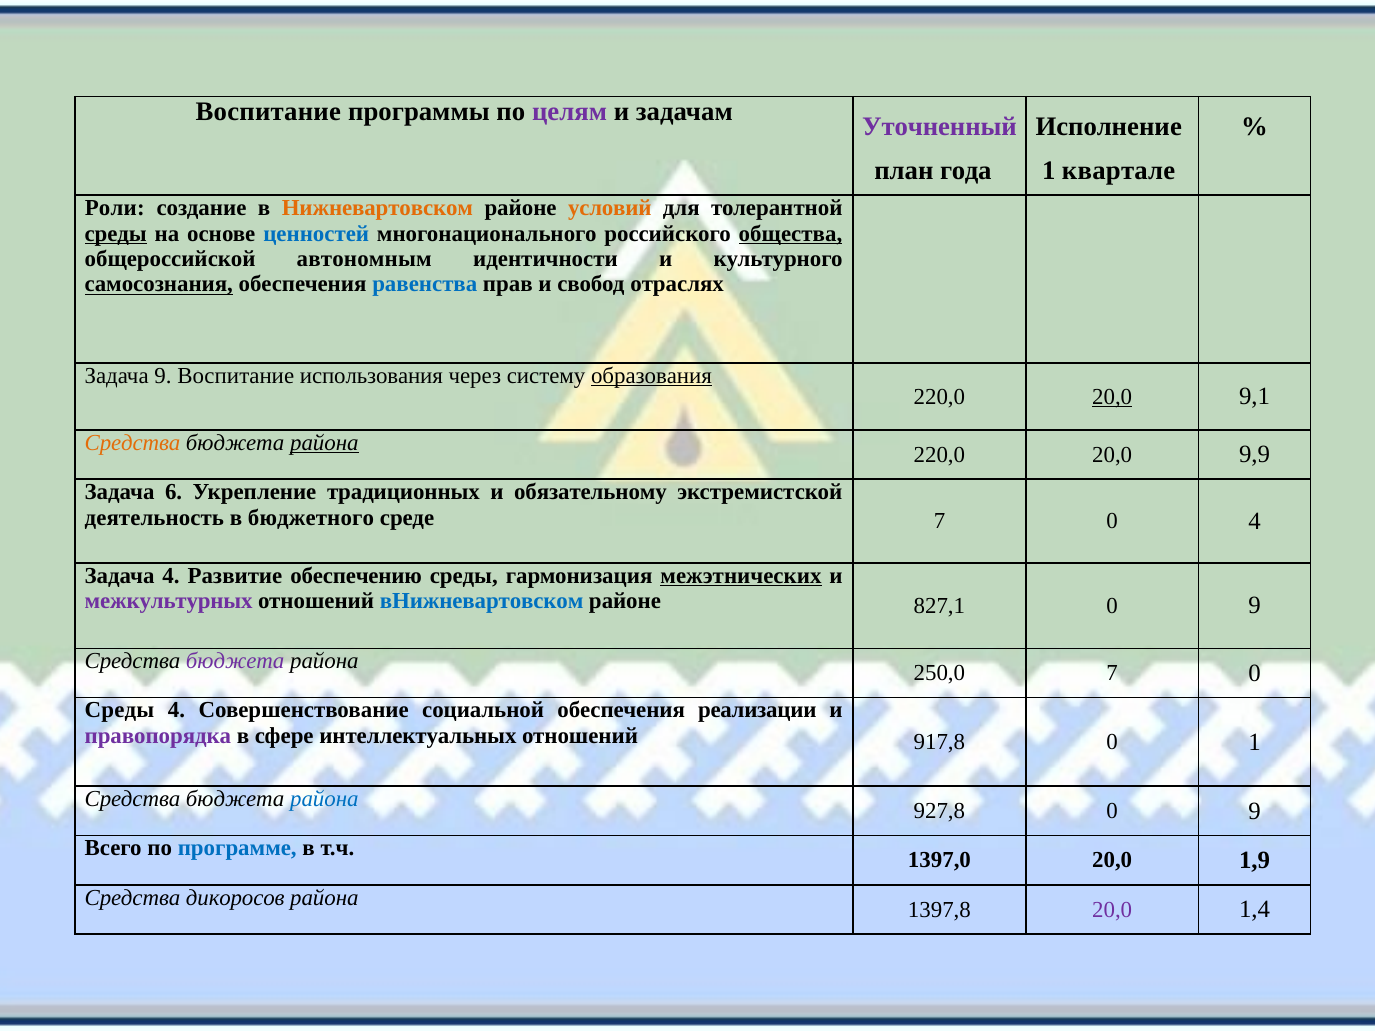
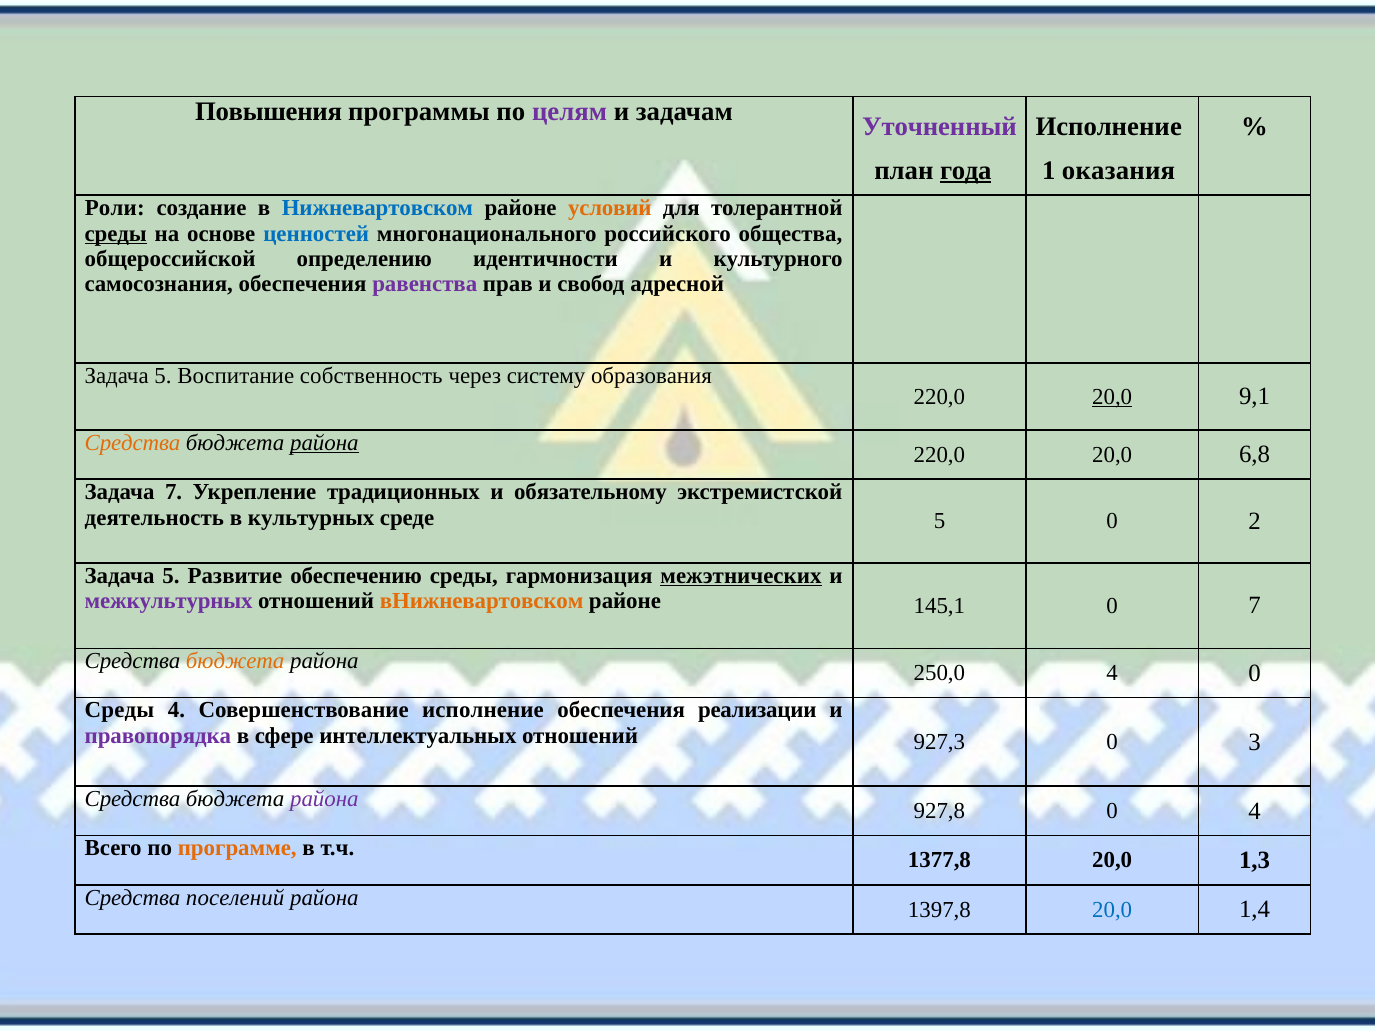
Воспитание: Воспитание -> Повышения (269, 112)
года underline: none -> present (966, 171)
квартале: квартале -> оказания (1119, 171)
Нижневартовском colour: orange -> blue (377, 208)
общества underline: present -> none (791, 234)
автономным: автономным -> определению (364, 259)
самосознания underline: present -> none (159, 284)
равенства colour: blue -> purple (425, 284)
отраслях: отраслях -> адресной (677, 284)
9: 9 -> 5 (163, 376)
использования: использования -> собственность (371, 376)
образования underline: present -> none (651, 376)
9,9: 9,9 -> 6,8 (1255, 455)
Задача 6: 6 -> 7 (174, 492)
бюджетного: бюджетного -> культурных (311, 518)
среде 7: 7 -> 5 (939, 521)
0 4: 4 -> 2 (1255, 521)
4: 4 -> 5 (171, 576)
вНижневартовском colour: blue -> orange (482, 601)
827,1: 827,1 -> 145,1 (939, 606)
9: 9 -> 7 (1255, 606)
бюджета colour: purple -> orange (235, 661)
250,0 7: 7 -> 4 (1112, 673)
Совершенствование социальной: социальной -> исполнение (483, 711)
917,8: 917,8 -> 927,3 (939, 742)
0 1: 1 -> 3 (1255, 742)
района colour: blue -> purple (324, 799)
927,8 0 9: 9 -> 4 (1255, 811)
программе colour: blue -> orange (237, 849)
1397,0: 1397,0 -> 1377,8 (939, 860)
1,9: 1,9 -> 1,3 (1255, 860)
дикоросов: дикоросов -> поселений (235, 898)
20,0 colour: purple -> blue (1112, 910)
